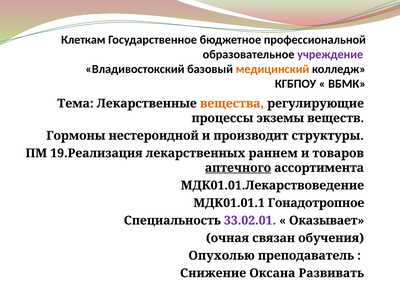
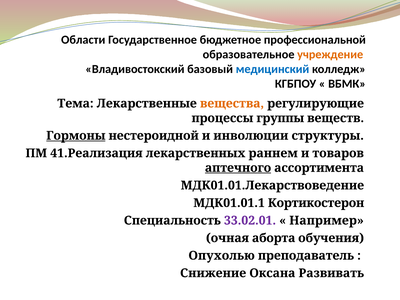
Клеткам: Клеткам -> Области (83, 40)
учреждение colour: purple -> orange (330, 54)
медицинский colour: orange -> blue (273, 69)
экземы: экземы -> группы (280, 118)
Гормоны underline: none -> present (76, 136)
производит: производит -> инволюции (251, 136)
19.Реализация: 19.Реализация -> 41.Реализация (96, 153)
Гонадотропное: Гонадотропное -> Кортикостерон (316, 203)
Оказывает: Оказывает -> Например (327, 221)
связан: связан -> аборта (274, 238)
